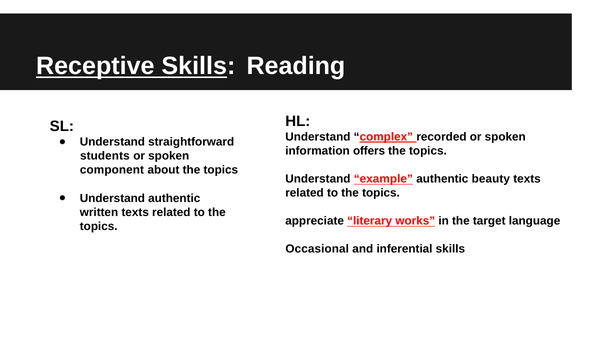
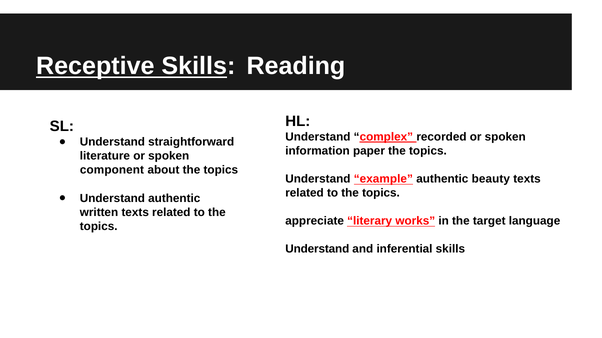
offers: offers -> paper (369, 151)
students: students -> literature (105, 156)
Occasional: Occasional -> Understand (317, 250)
